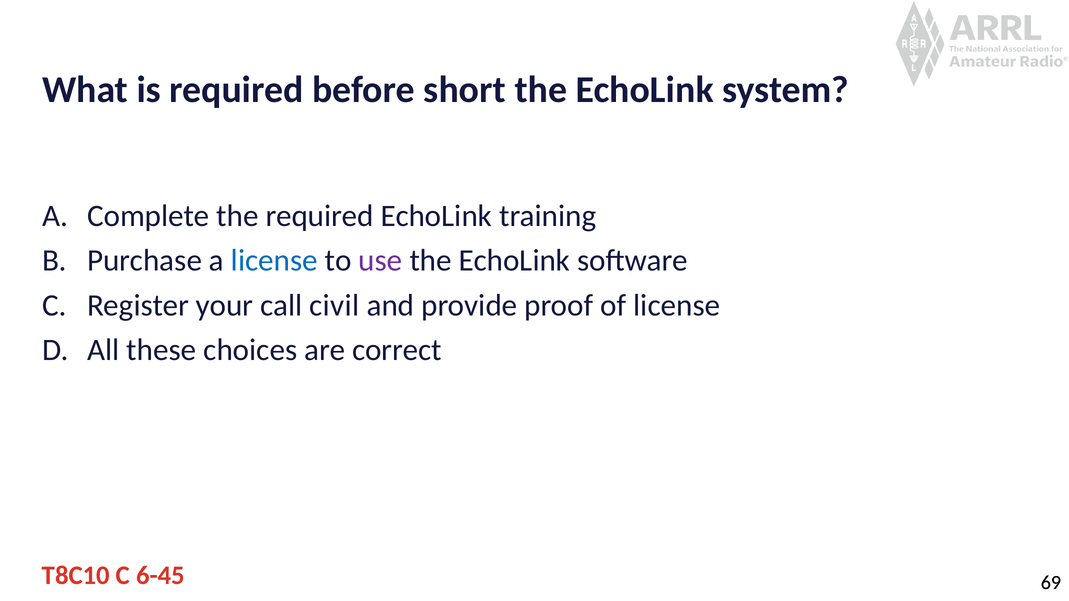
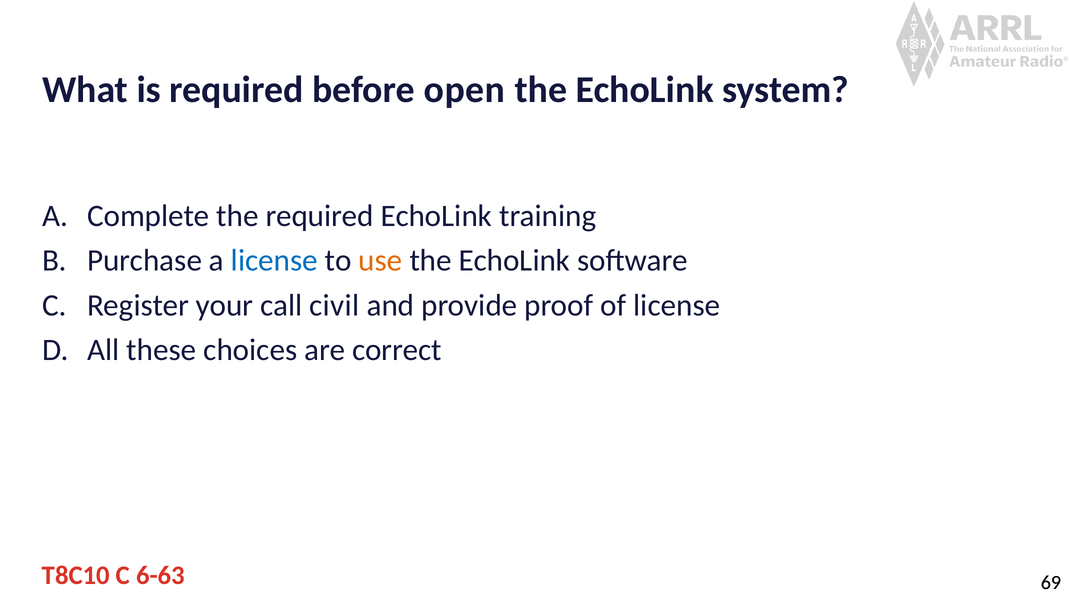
short: short -> open (465, 90)
use colour: purple -> orange (380, 261)
6-45: 6-45 -> 6-63 (161, 576)
